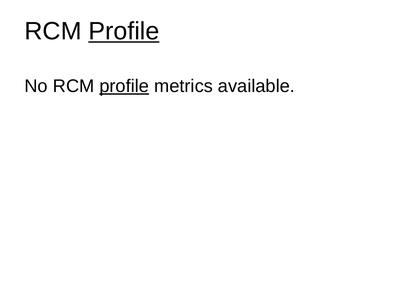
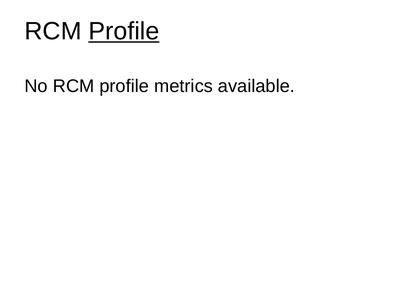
profile underline: present -> none (124, 86)
